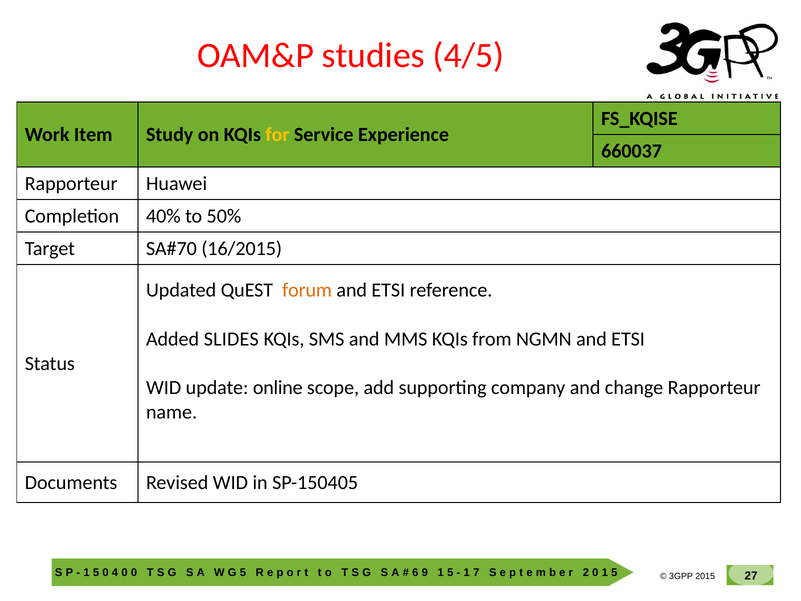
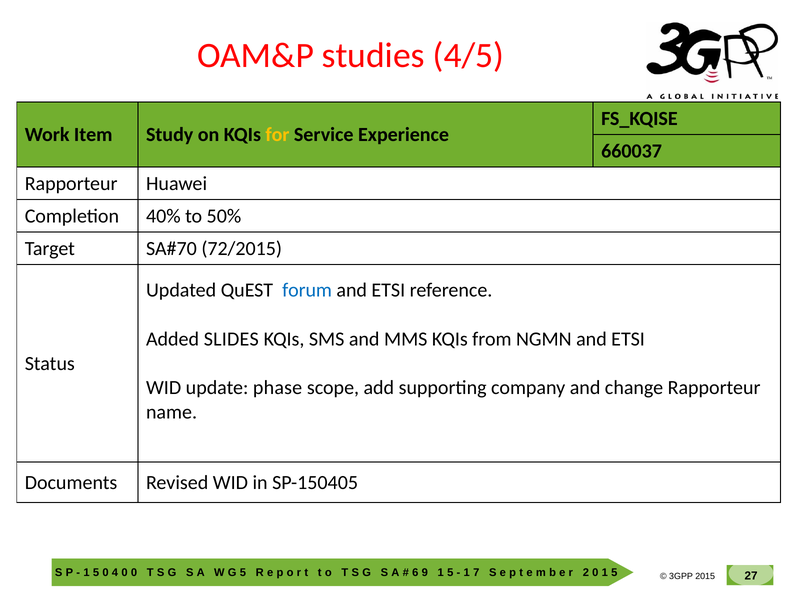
16/2015: 16/2015 -> 72/2015 (242, 248)
forum colour: orange -> blue (307, 290)
online: online -> phase (278, 388)
